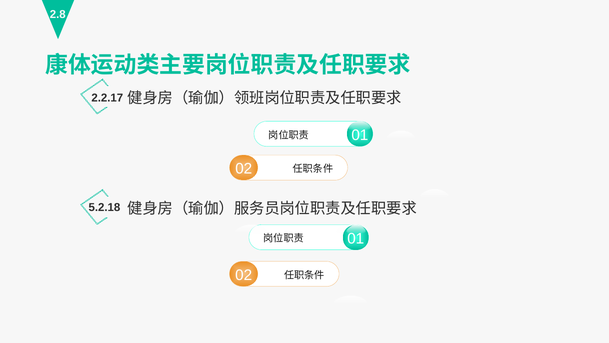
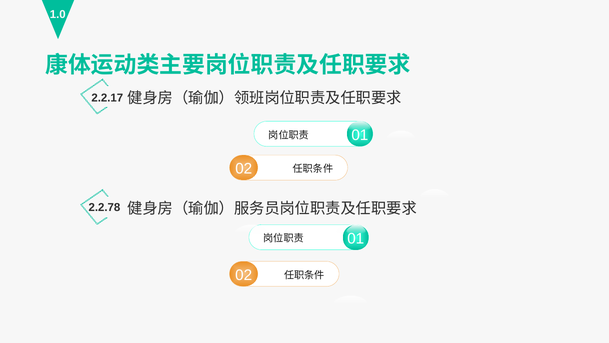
2.8: 2.8 -> 1.0 (58, 15)
5.2.18: 5.2.18 -> 2.2.78 (104, 207)
